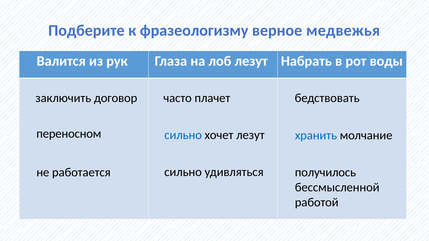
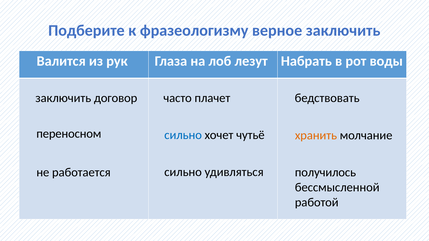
верное медвежья: медвежья -> заключить (343, 31)
хочет лезут: лезут -> чутьё (250, 135)
хранить colour: blue -> orange (316, 136)
